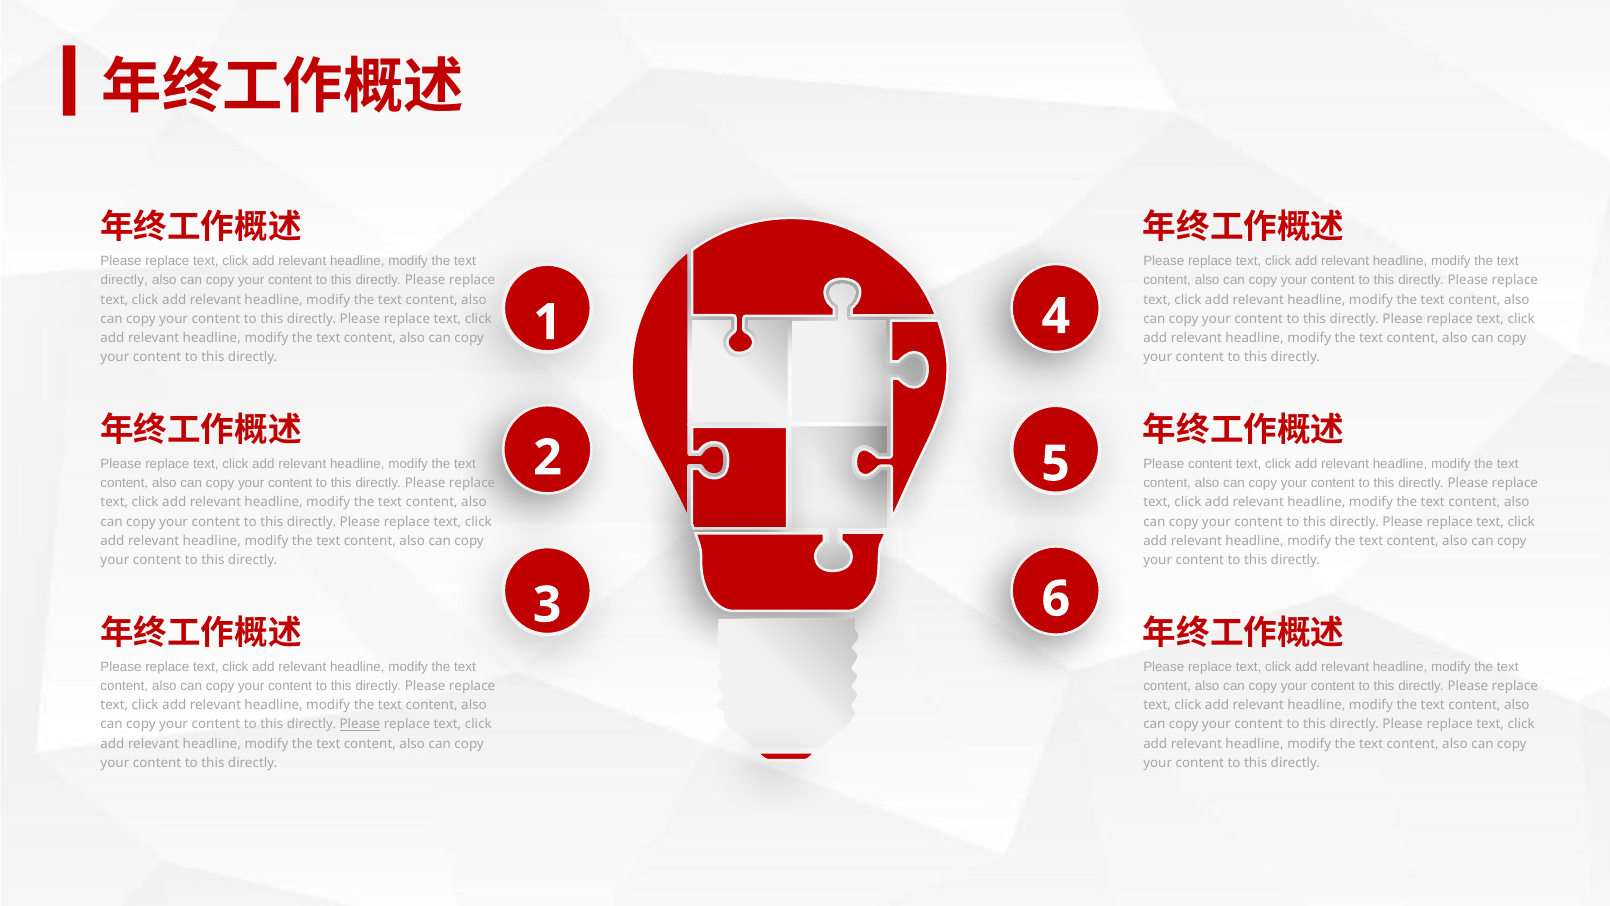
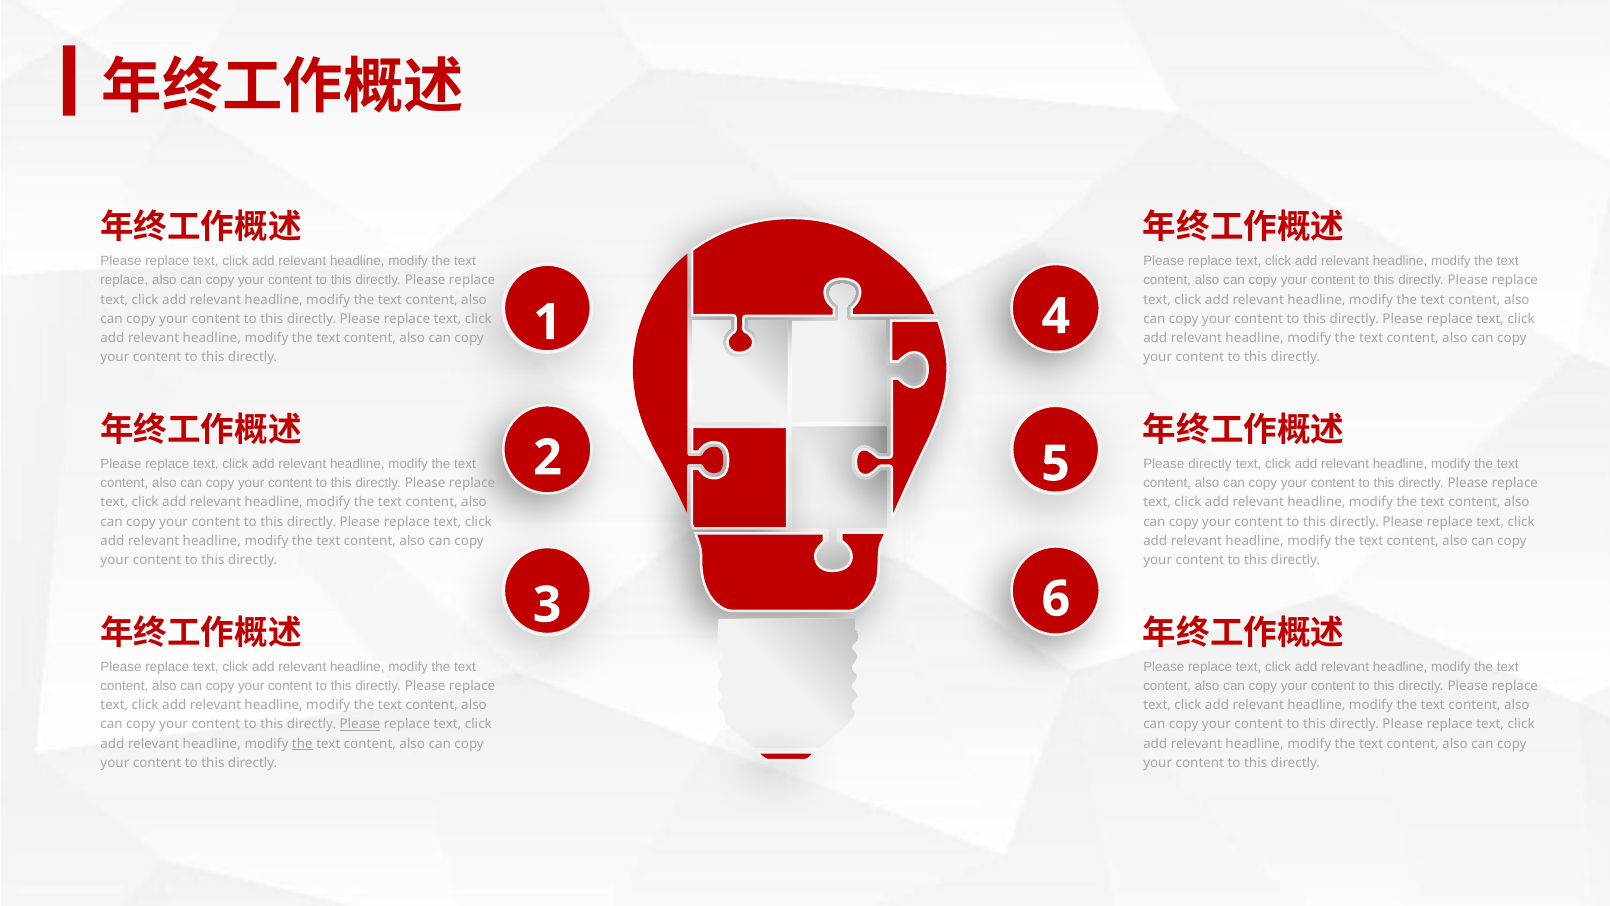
directly: directly -> replace (124, 280)
Please content: content -> directly (1210, 464)
the underline: none -> present (302, 744)
